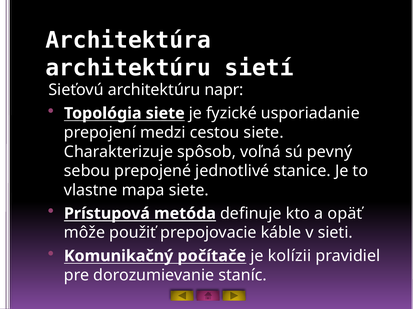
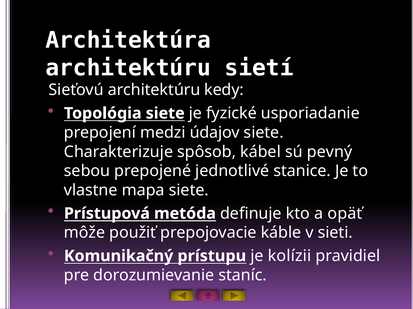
napr: napr -> kedy (224, 90)
cestou: cestou -> údajov (215, 133)
voľná: voľná -> kábel (260, 152)
počítače: počítače -> prístupu (212, 257)
